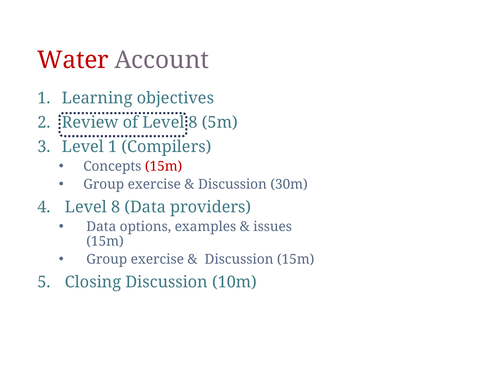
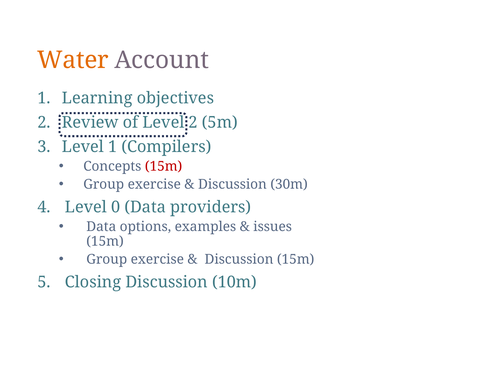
Water colour: red -> orange (73, 60)
of Level 8: 8 -> 2 (193, 122)
4 Level 8: 8 -> 0 (116, 207)
